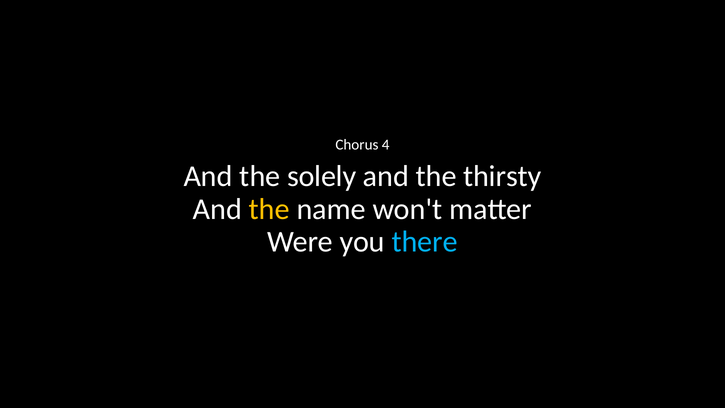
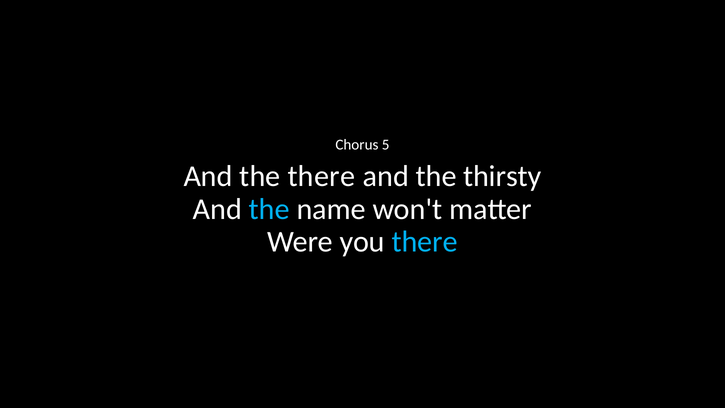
4: 4 -> 5 (386, 144)
the solely: solely -> there (321, 176)
the colour: yellow -> light blue (269, 209)
